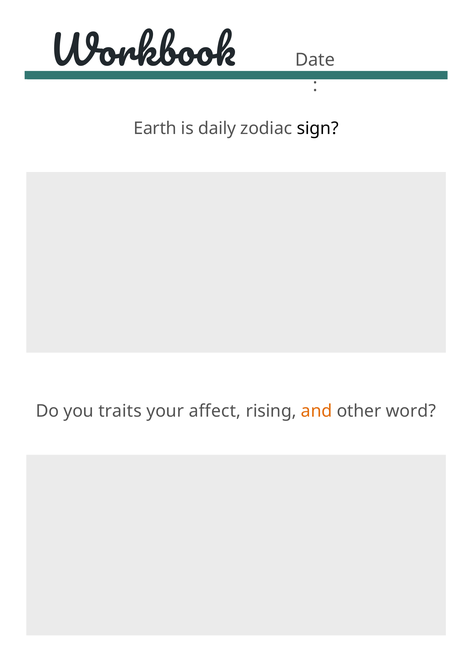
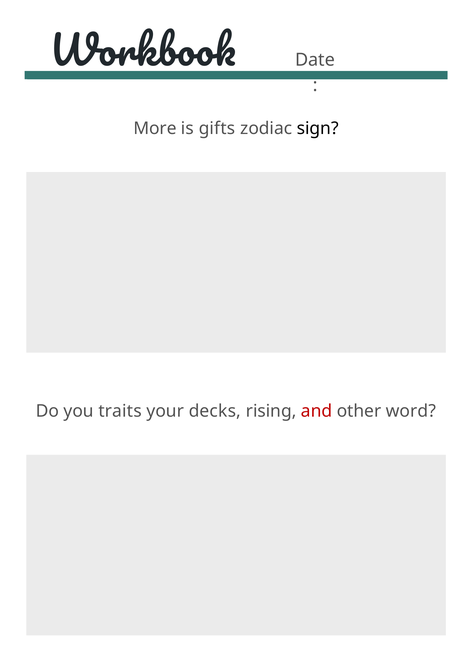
Earth: Earth -> More (155, 128)
daily: daily -> gifts (217, 128)
affect: affect -> decks (215, 411)
and colour: orange -> red (317, 411)
